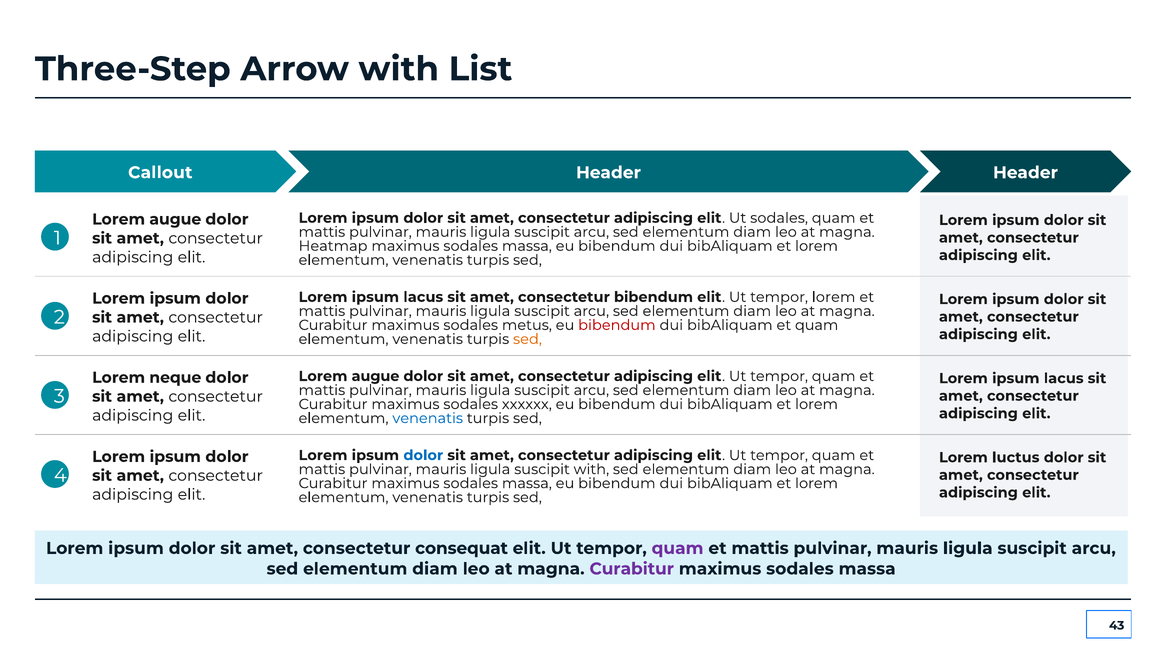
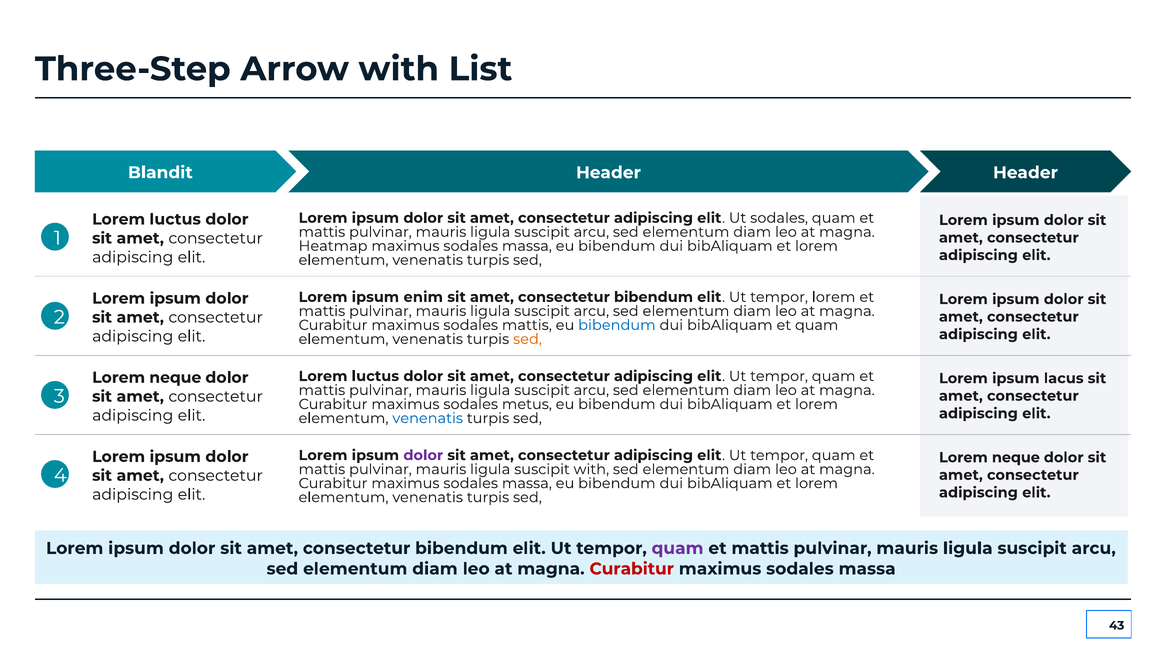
Callout: Callout -> Blandit (160, 172)
augue: augue -> luctus (175, 219)
lacus: lacus -> enim (423, 297)
sodales metus: metus -> mattis (527, 325)
bibendum colour: red -> blue (617, 325)
augue: augue -> luctus (375, 376)
xxxxxx: xxxxxx -> metus (527, 404)
dolor colour: blue -> purple (423, 455)
luctus: luctus -> neque (1016, 457)
consequat: consequat -> bibendum (461, 548)
Curabitur colour: purple -> red (632, 568)
